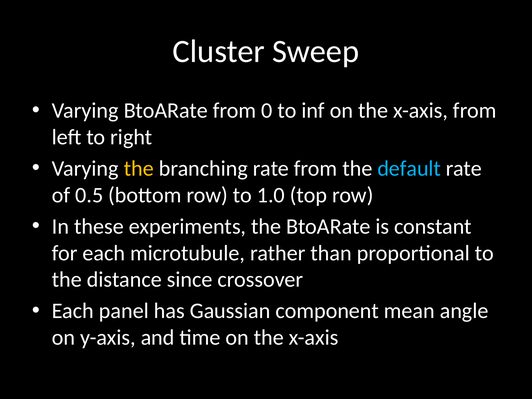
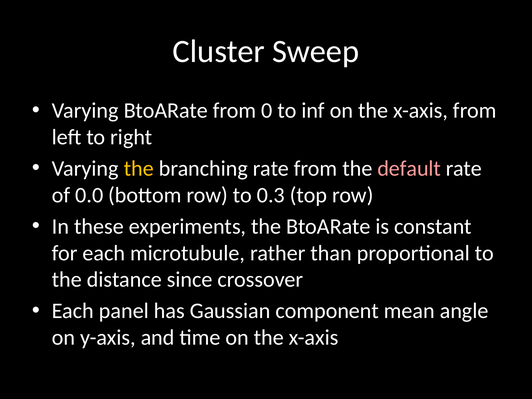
default colour: light blue -> pink (409, 169)
0.5: 0.5 -> 0.0 (89, 195)
1.0: 1.0 -> 0.3 (271, 195)
